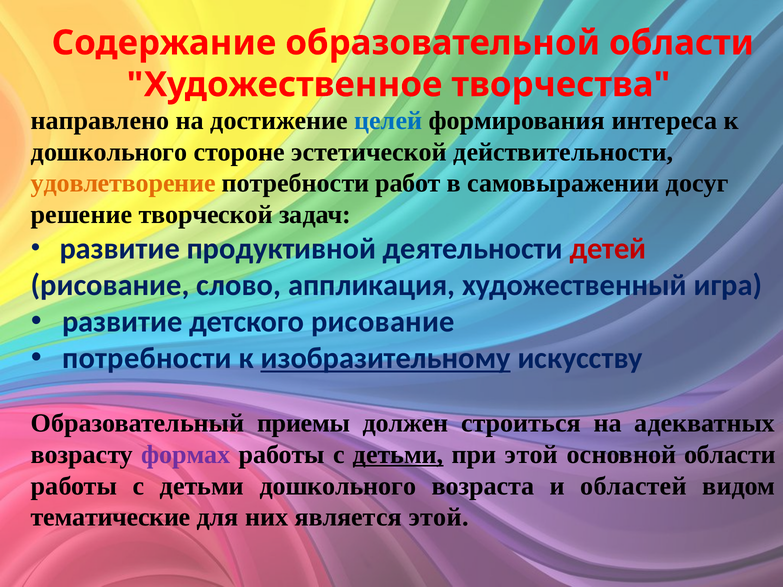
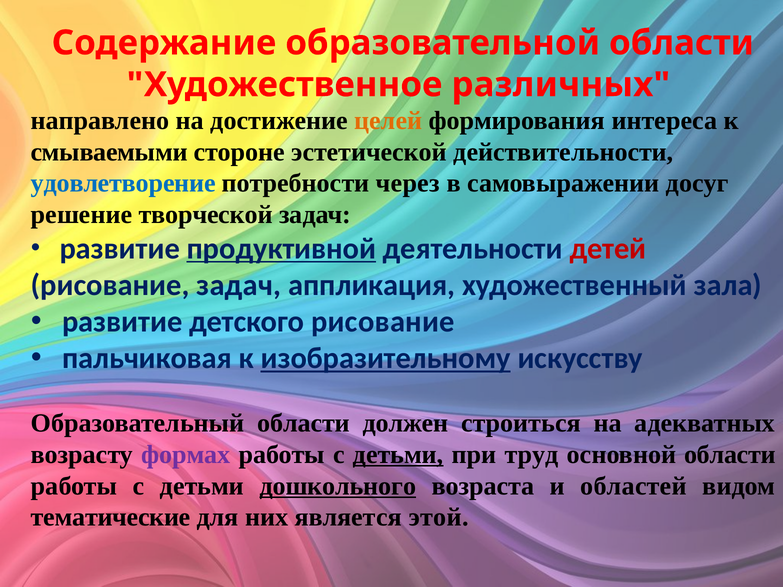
творчества: творчества -> различных (561, 85)
целей colour: blue -> orange (388, 121)
дошкольного: дошкольного -> смываемыми (109, 152)
удовлетворение colour: orange -> blue (123, 183)
работ: работ -> через (408, 183)
продуктивной underline: none -> present (281, 249)
рисование слово: слово -> задач (239, 285)
игра: игра -> зала (728, 285)
потребности: потребности -> пальчиковая (147, 359)
Образовательный приемы: приемы -> области (303, 423)
при этой: этой -> труд (532, 455)
дошкольного underline: none -> present (338, 486)
